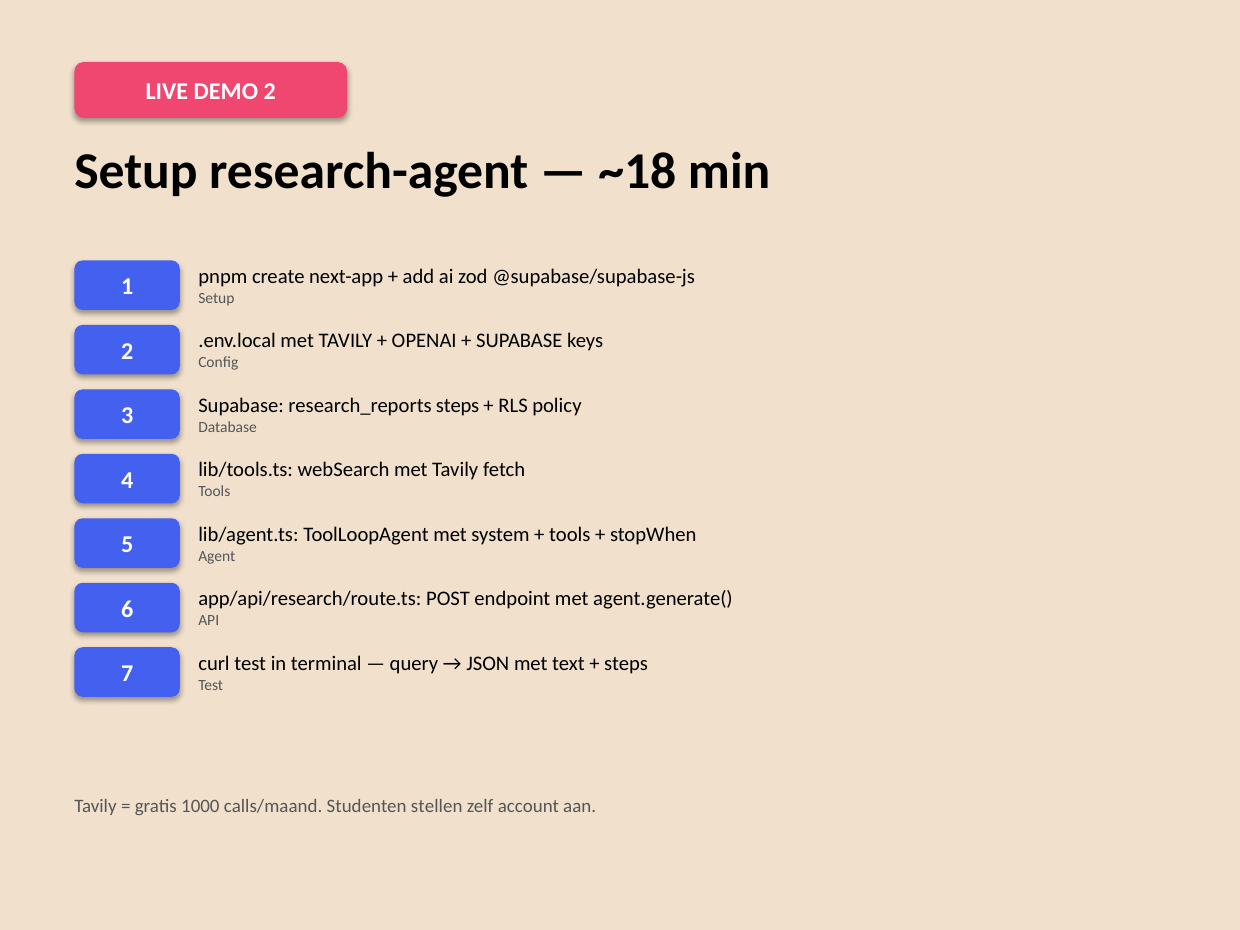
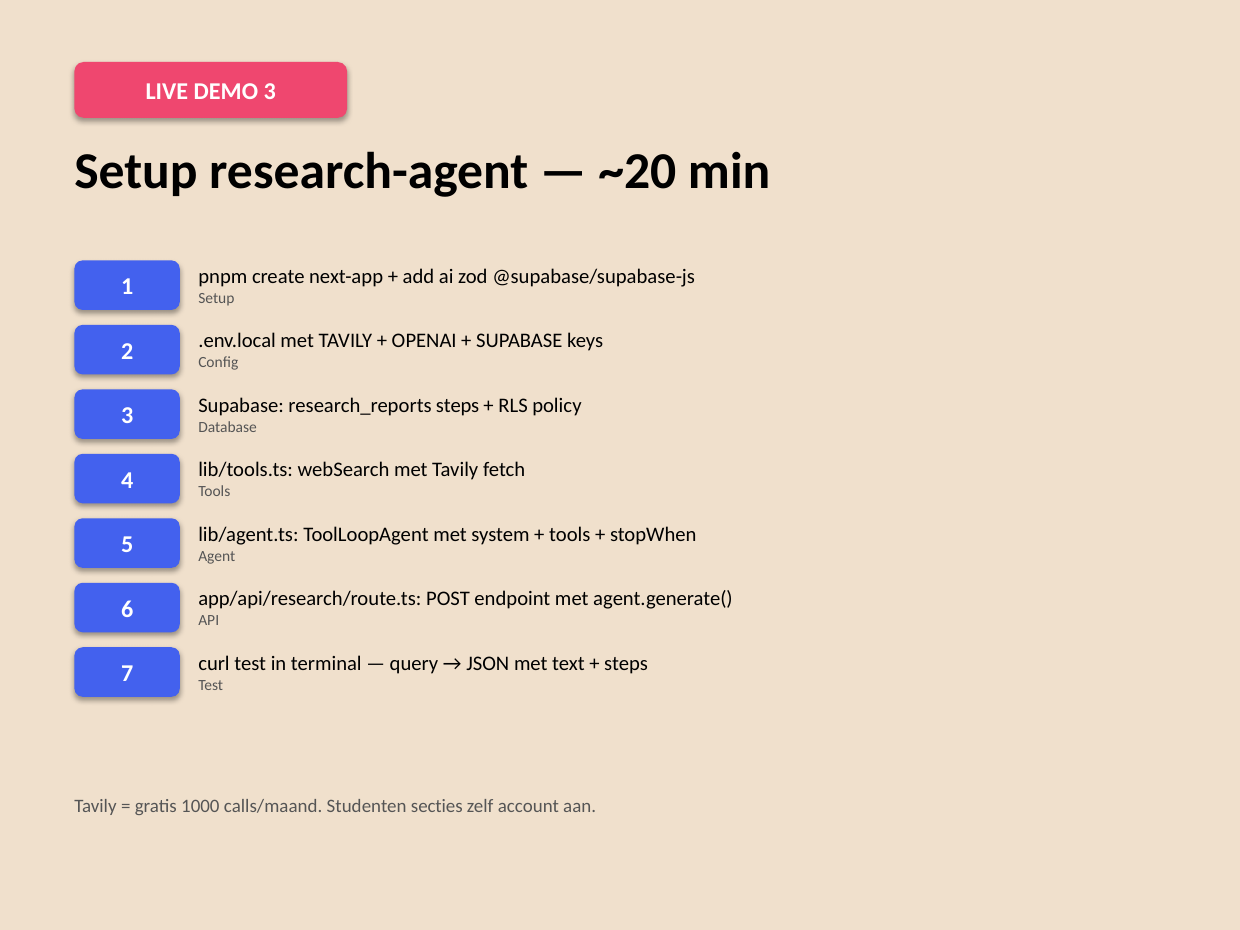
DEMO 2: 2 -> 3 (270, 91)
~18: ~18 -> ~20 (637, 171)
stellen: stellen -> secties (437, 806)
